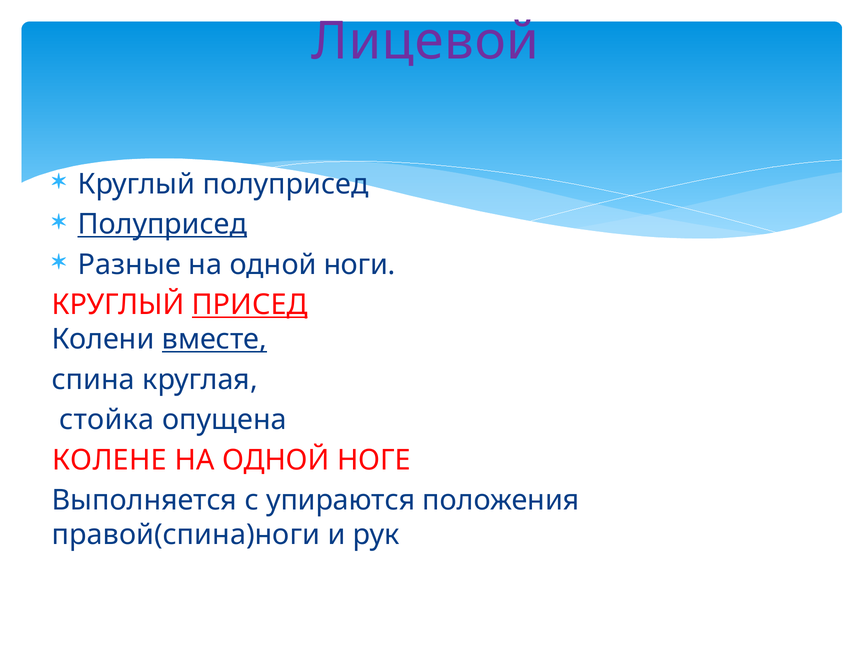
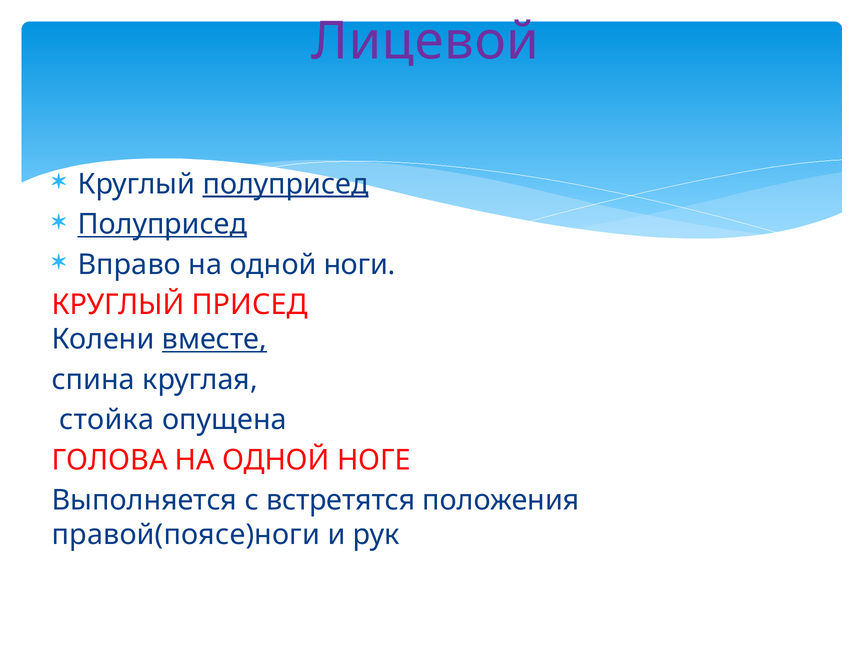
полуприсед underline: none -> present (286, 184)
Разные: Разные -> Вправо (129, 265)
ПРИСЕД underline: present -> none (250, 305)
КОЛЕНЕ: КОЛЕНЕ -> ГОЛОВА (110, 460)
упираются: упираются -> встретятся (341, 500)
правой(спина)ноги: правой(спина)ноги -> правой(поясе)ноги (186, 535)
